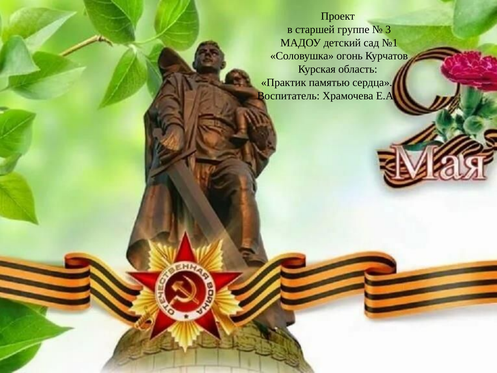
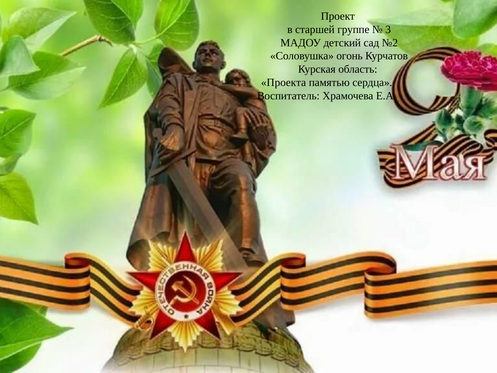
№1: №1 -> №2 (390, 43)
Практик: Практик -> Проекта (284, 82)
